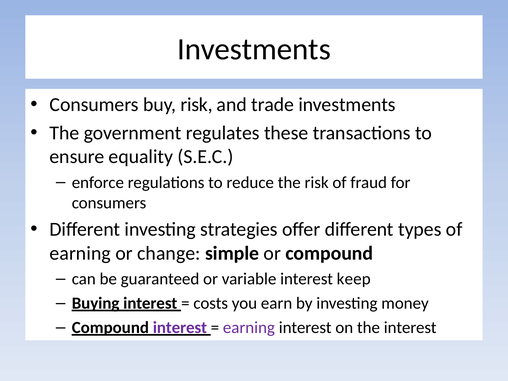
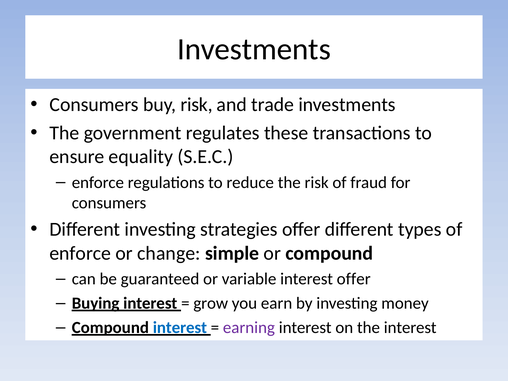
earning: earning -> enforce (80, 253)
interest keep: keep -> offer (354, 279)
costs: costs -> grow (211, 303)
interest colour: purple -> blue (180, 328)
